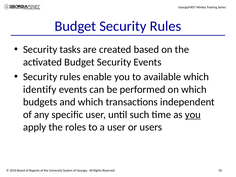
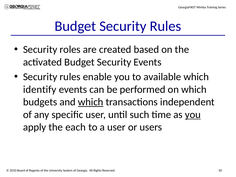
tasks: tasks -> roles (70, 50)
which underline: none -> present (91, 102)
roles: roles -> each (76, 127)
